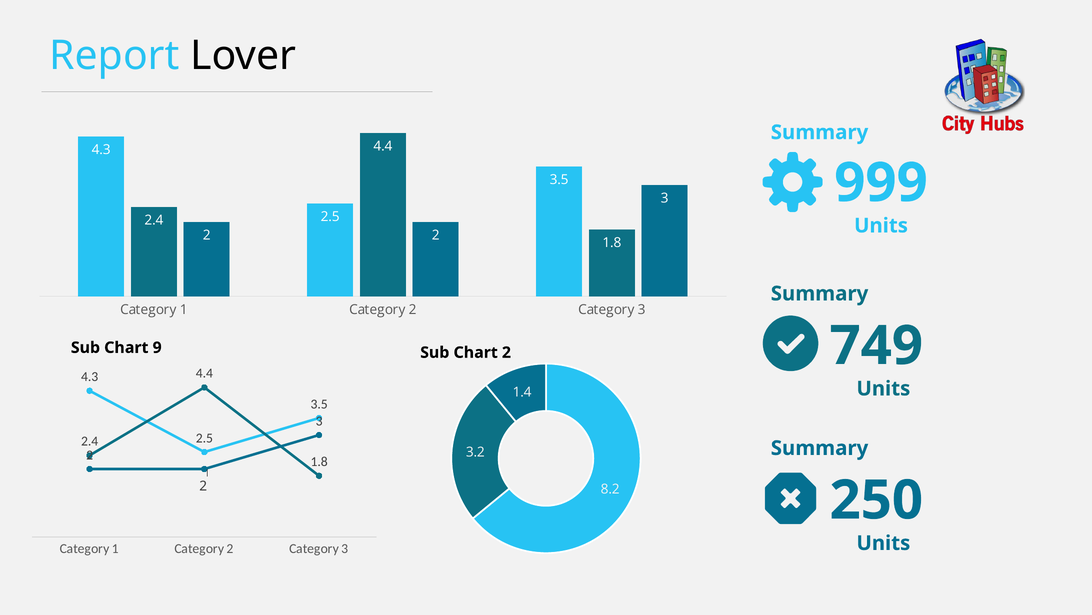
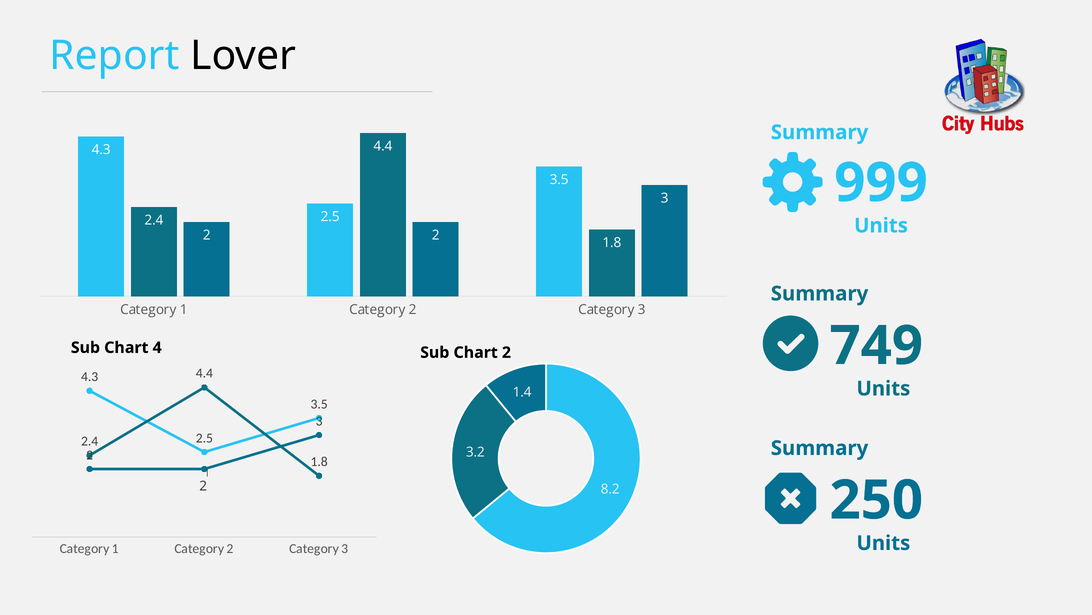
9: 9 -> 4 (157, 347)
